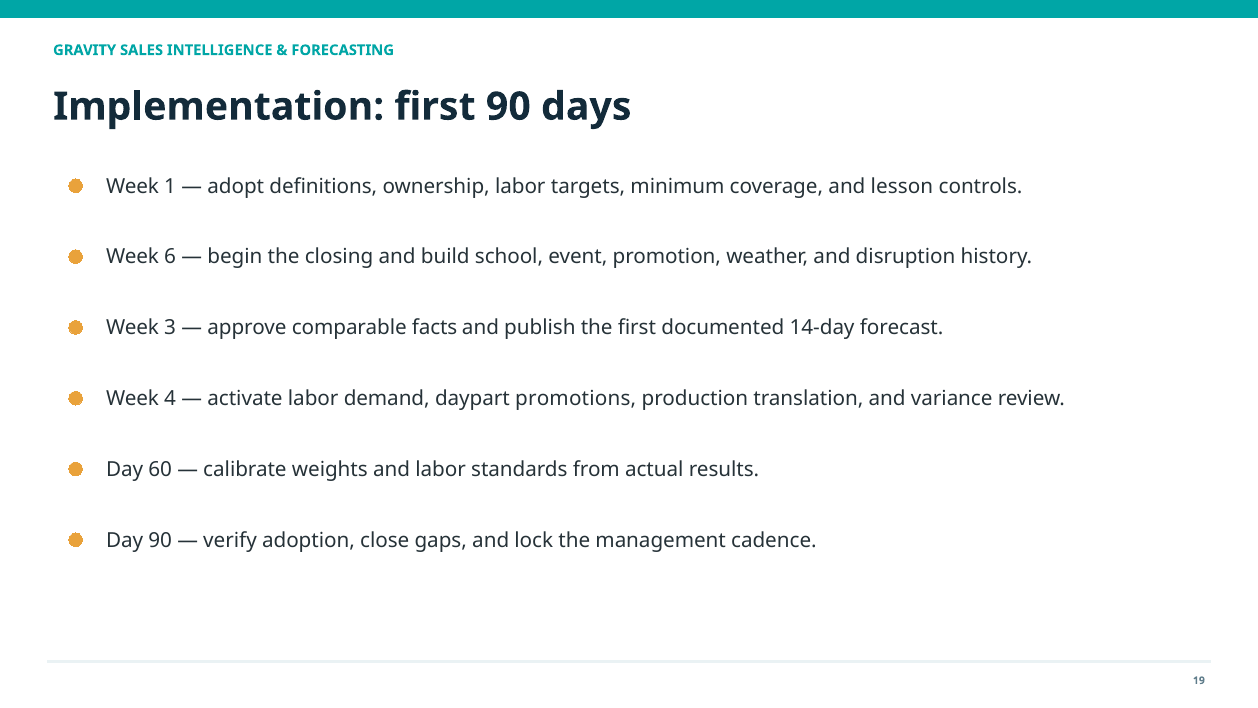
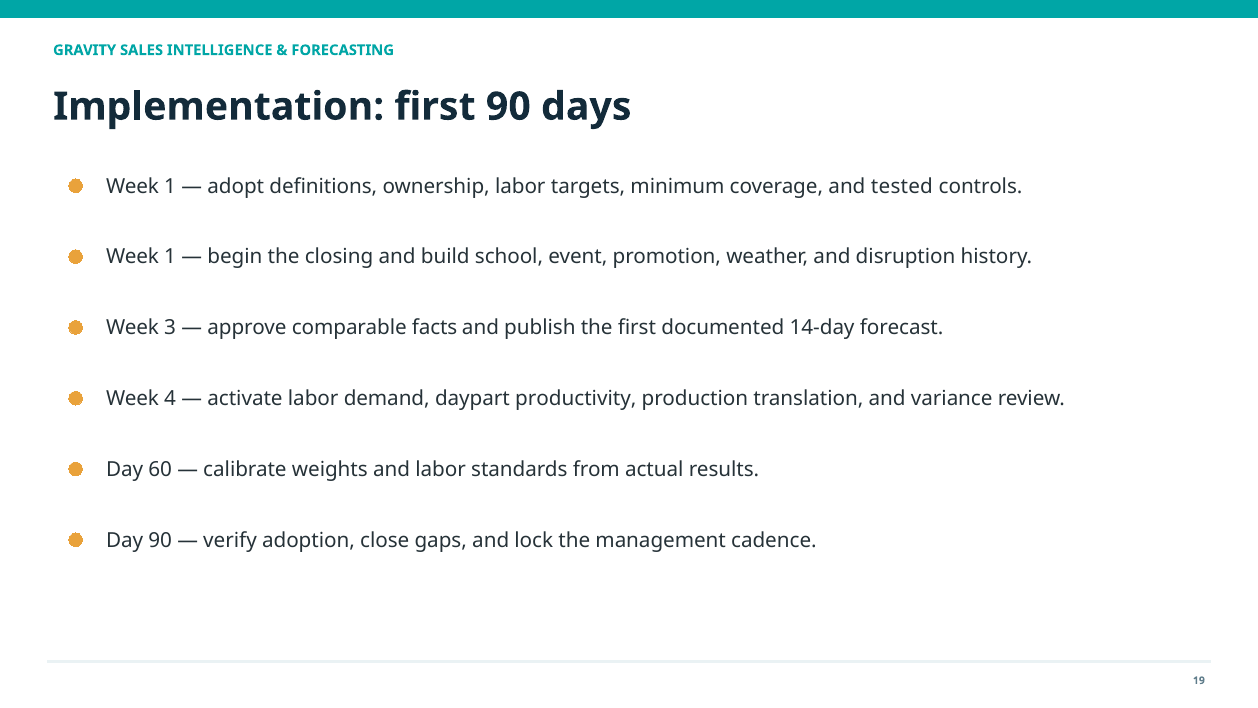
lesson: lesson -> tested (902, 186)
6: 6 -> 1 (170, 257)
promotions: promotions -> productivity (576, 399)
